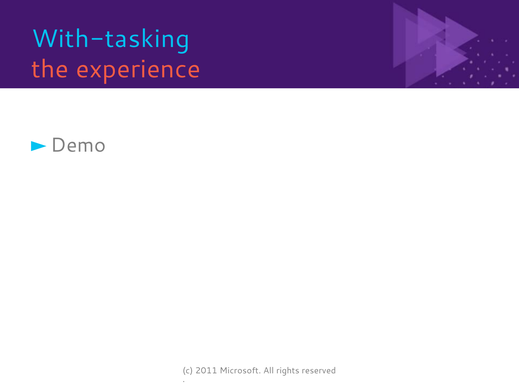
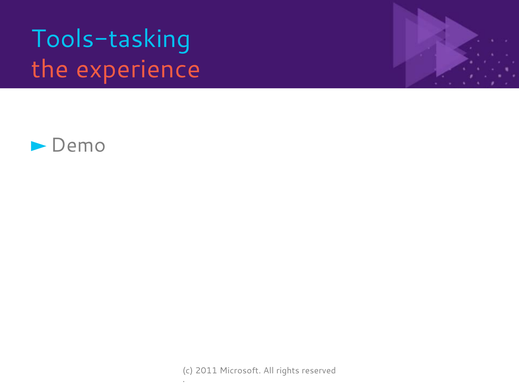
With-tasking: With-tasking -> Tools-tasking (111, 39)
